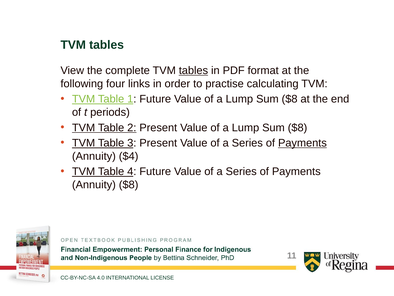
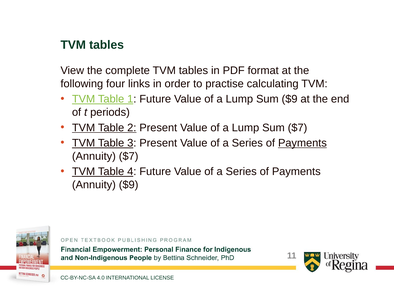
tables underline: present -> none (193, 70)
$8: $8 -> $9 (290, 99)
$8: $8 -> $7 (298, 127)
Annuity $4: $4 -> $7 (129, 156)
Annuity $8: $8 -> $9 (129, 184)
